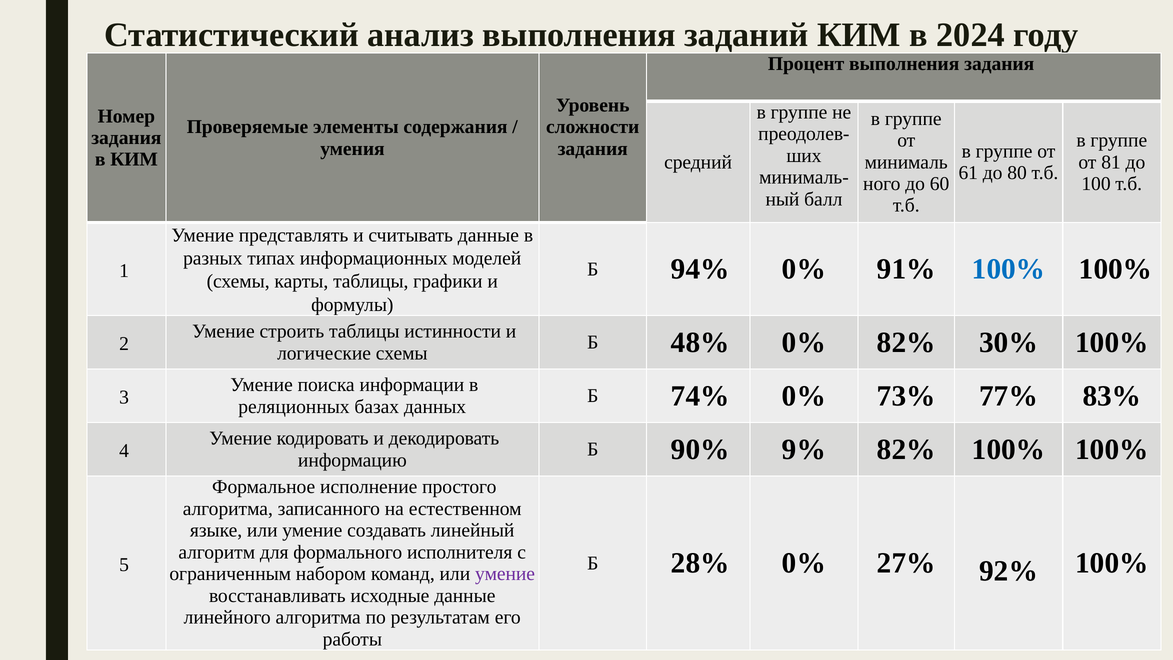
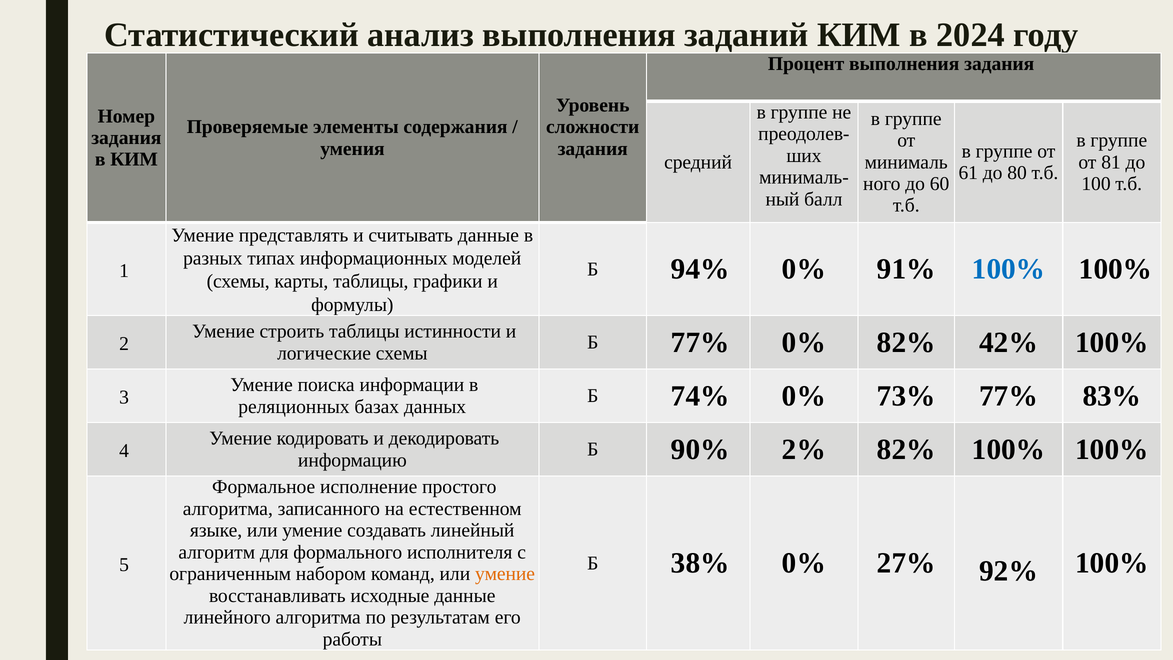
Б 48%: 48% -> 77% (700, 342)
30%: 30% -> 42% (1009, 342)
9%: 9% -> 2% (804, 449)
28%: 28% -> 38% (700, 563)
умение colour: purple -> orange (505, 574)
